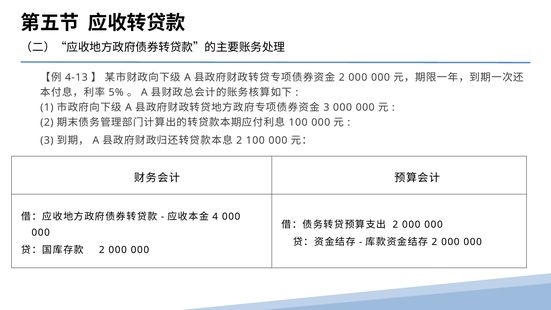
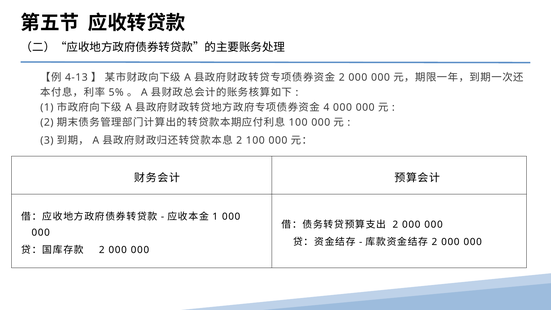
3: 3 -> 4 (326, 107)
4: 4 -> 1 (215, 217)
